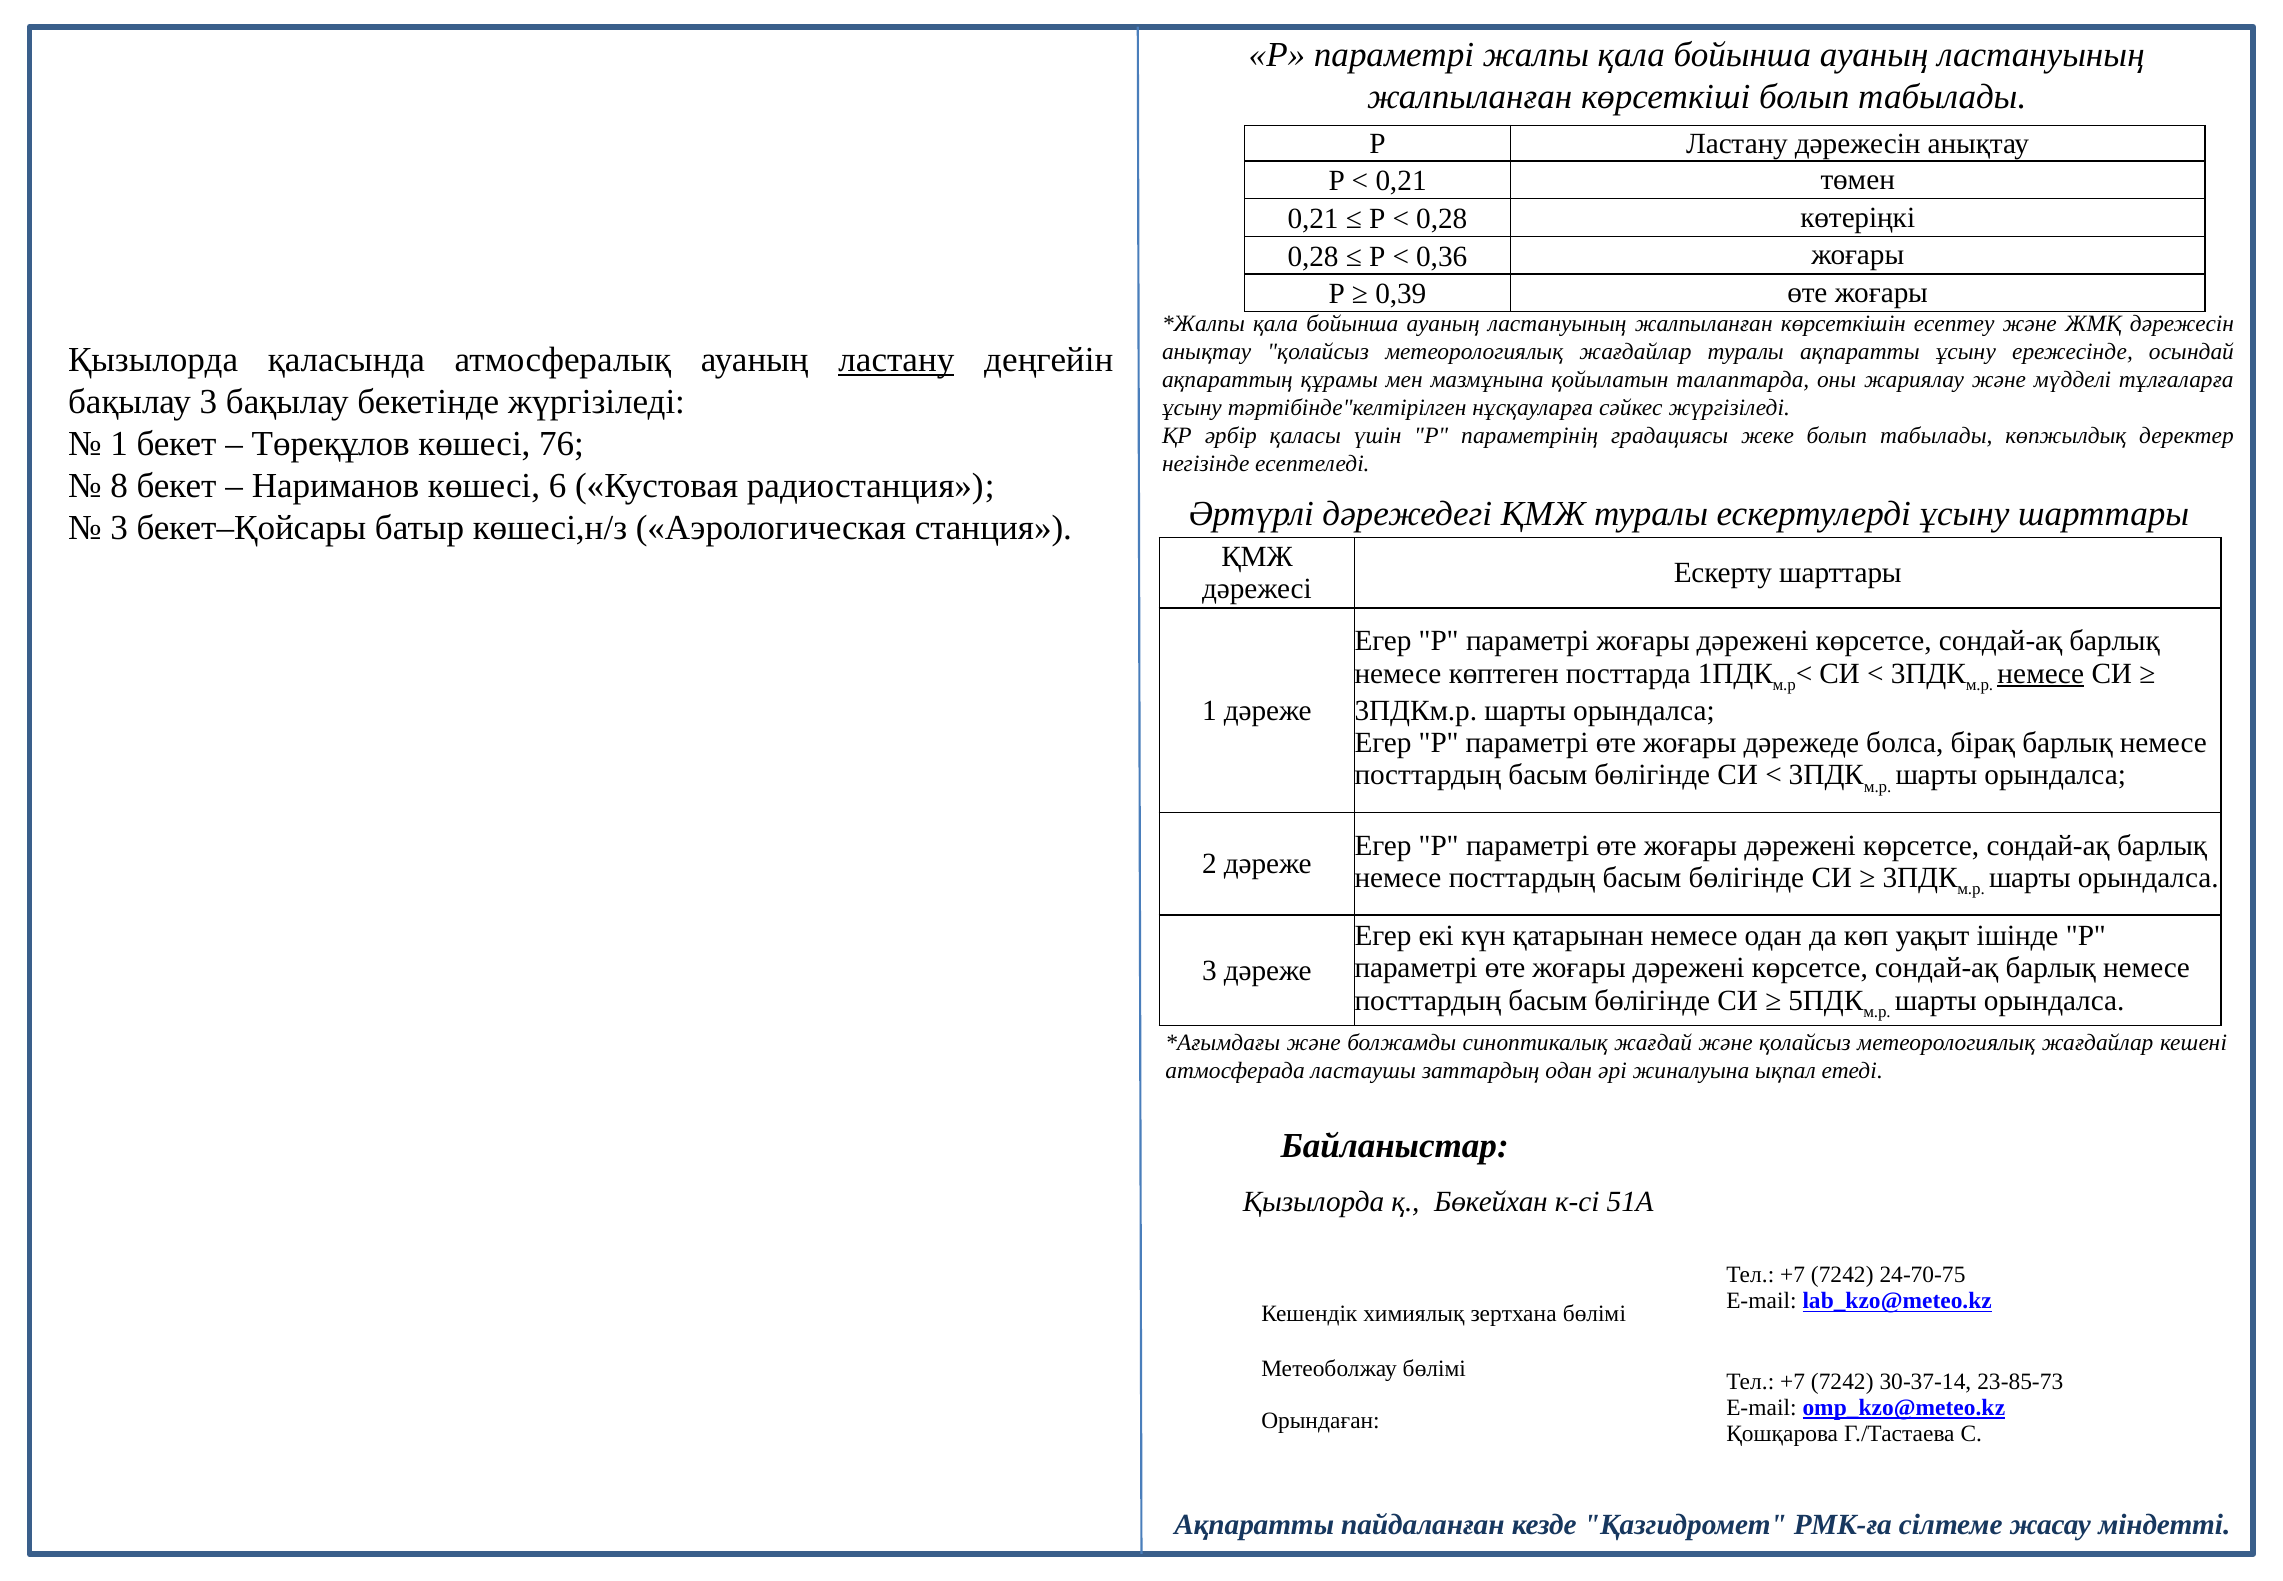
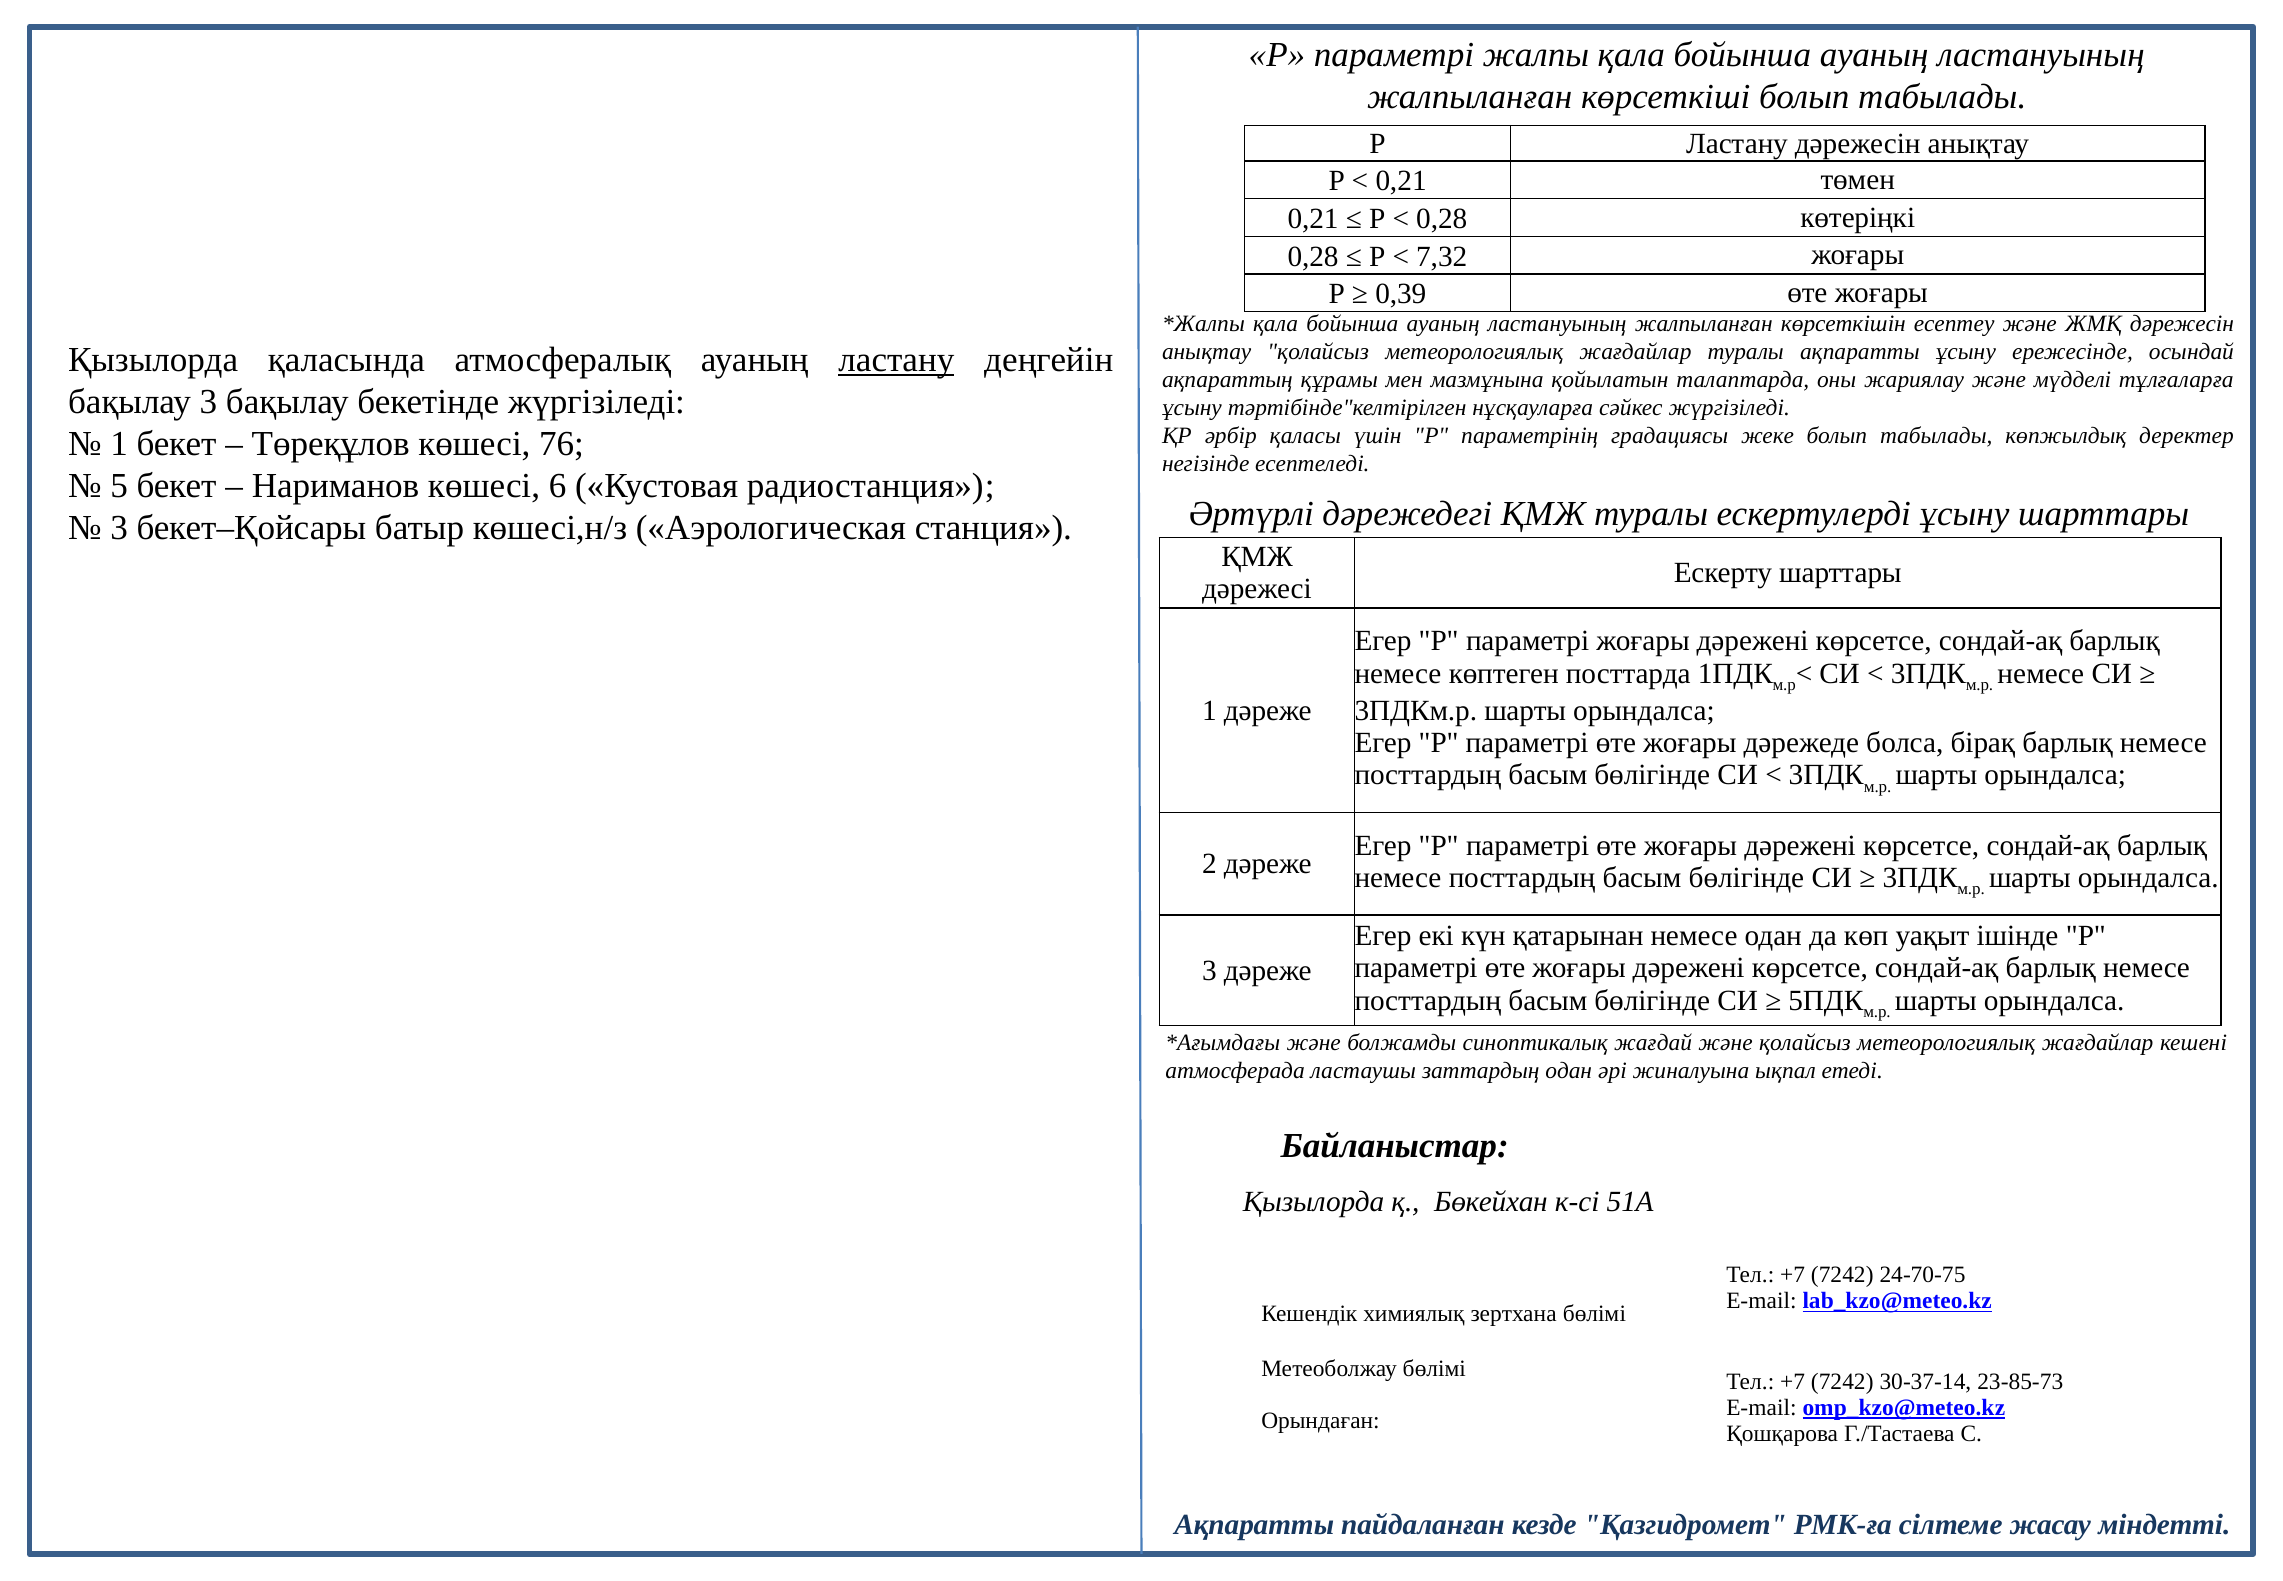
0,36: 0,36 -> 7,32 (1442, 256)
8: 8 -> 5 (119, 486)
немесе underline: present -> none (2041, 673)
